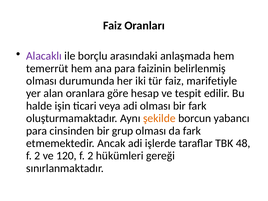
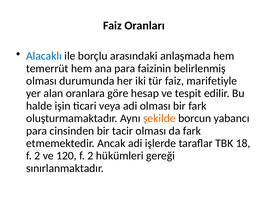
Alacaklı colour: purple -> blue (44, 56)
grup: grup -> tacir (123, 131)
48: 48 -> 18 (243, 143)
